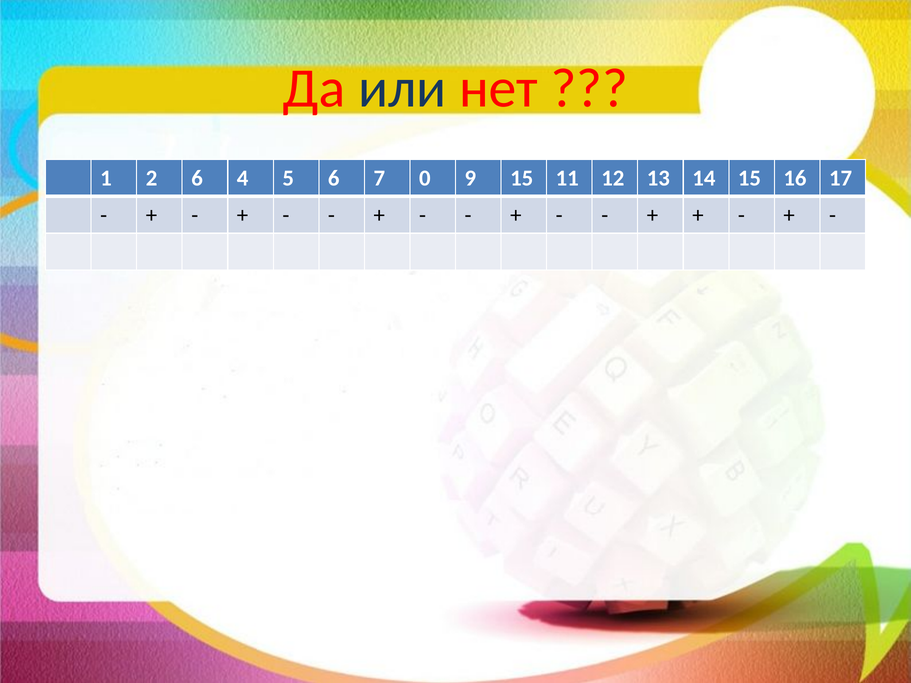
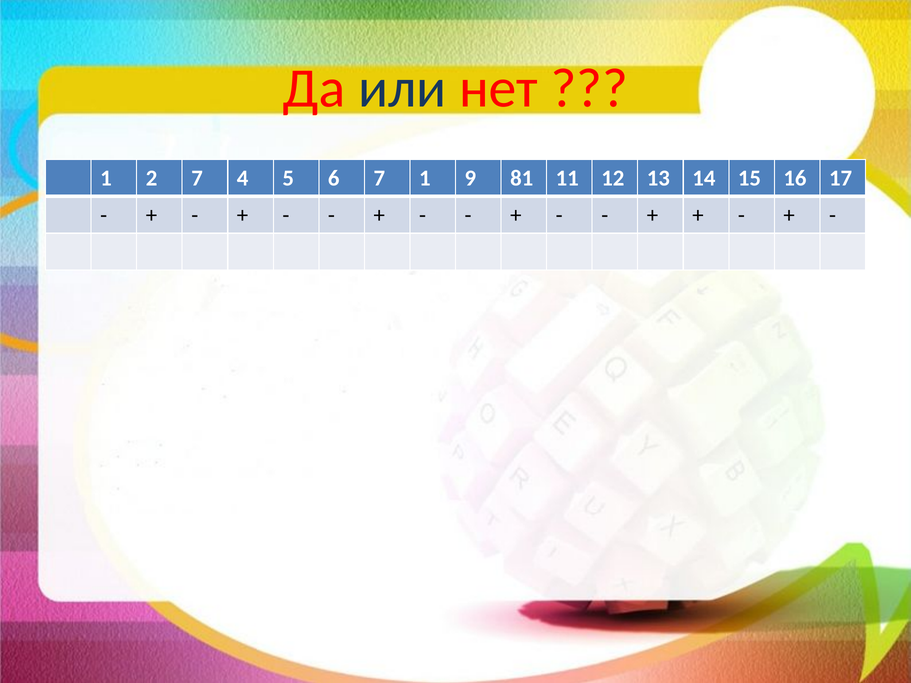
2 6: 6 -> 7 (197, 178)
7 0: 0 -> 1 (425, 178)
9 15: 15 -> 81 (522, 178)
